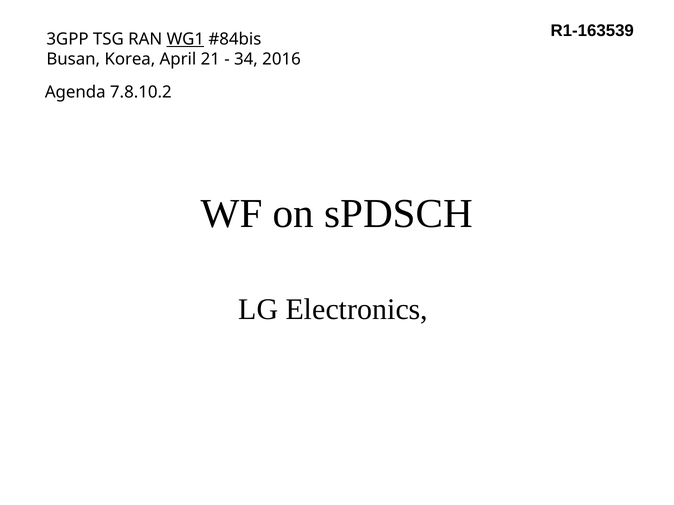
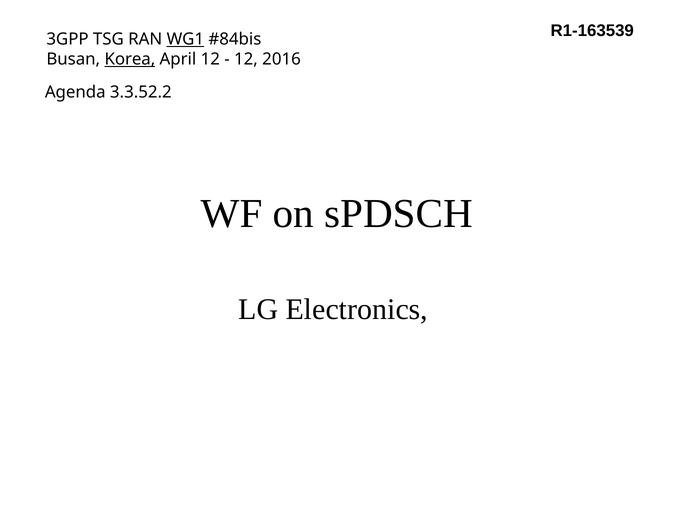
Korea underline: none -> present (130, 59)
April 21: 21 -> 12 (210, 59)
34: 34 -> 12 (246, 59)
7.8.10.2: 7.8.10.2 -> 3.3.52.2 (141, 92)
